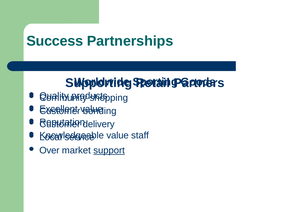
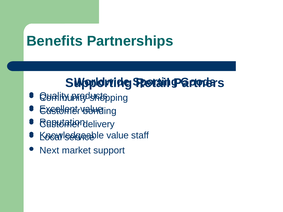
Success: Success -> Benefits (55, 41)
Over: Over -> Next (49, 151)
support underline: present -> none (109, 151)
